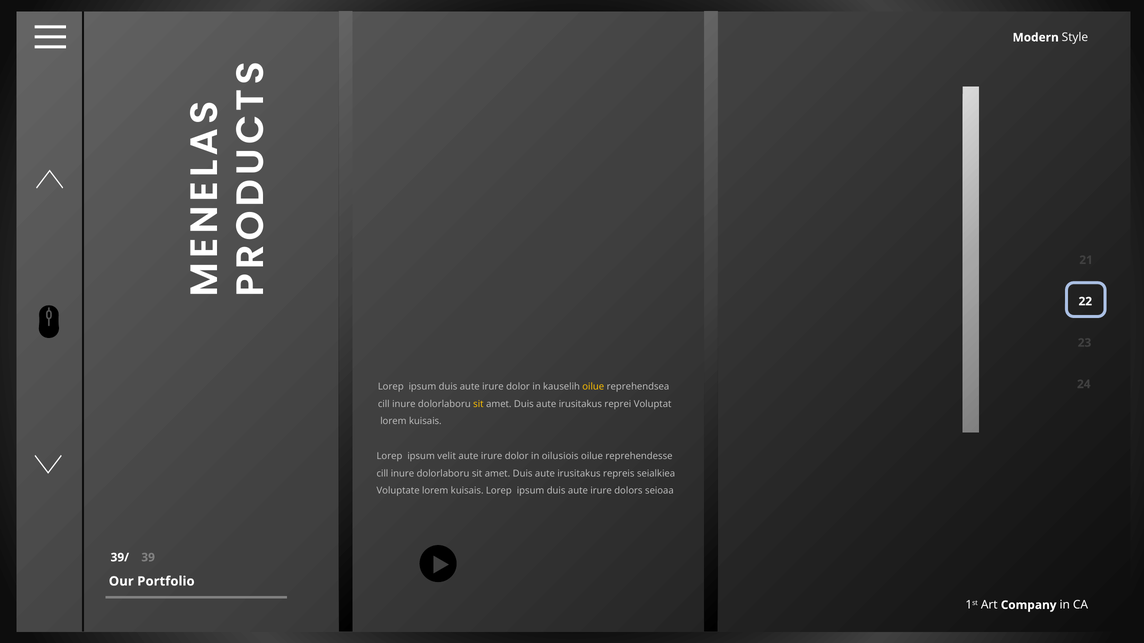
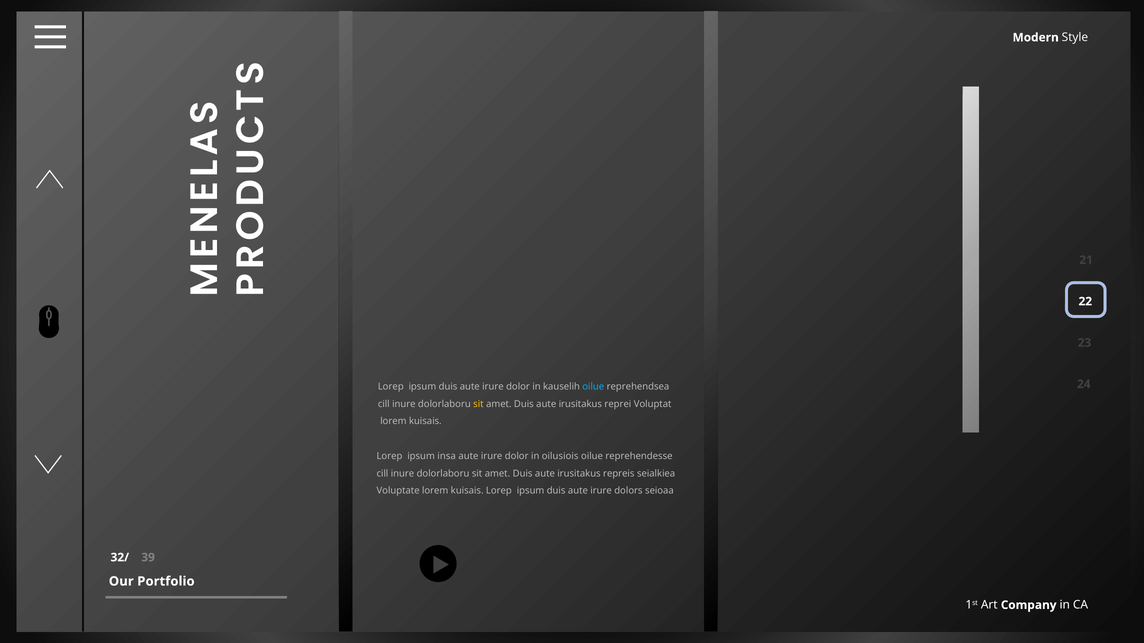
oilue colour: yellow -> light blue (593, 387)
velit: velit -> insa (447, 457)
39/: 39/ -> 32/ (120, 558)
